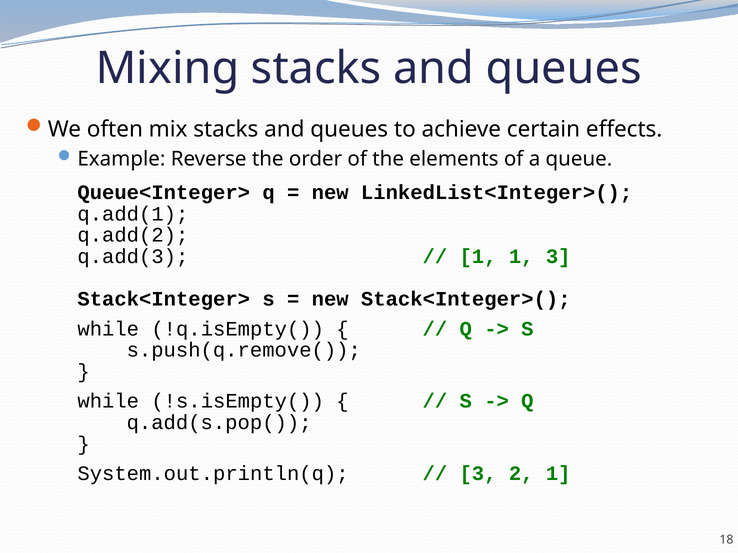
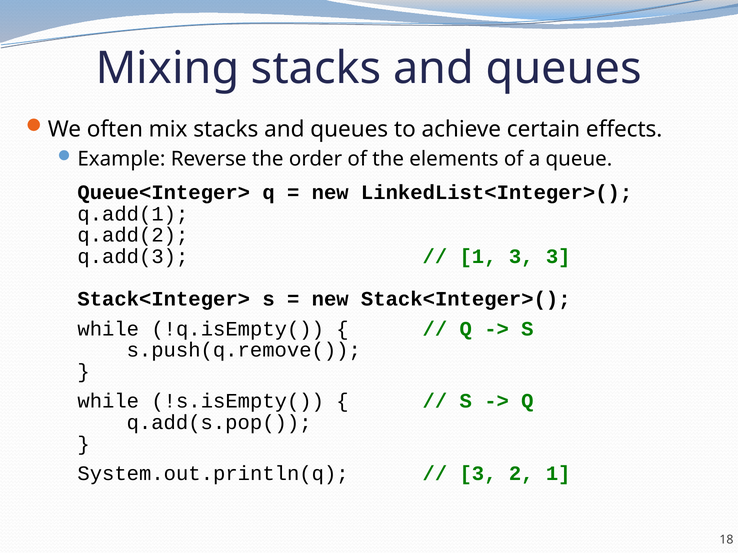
1 1: 1 -> 3 (521, 257)
